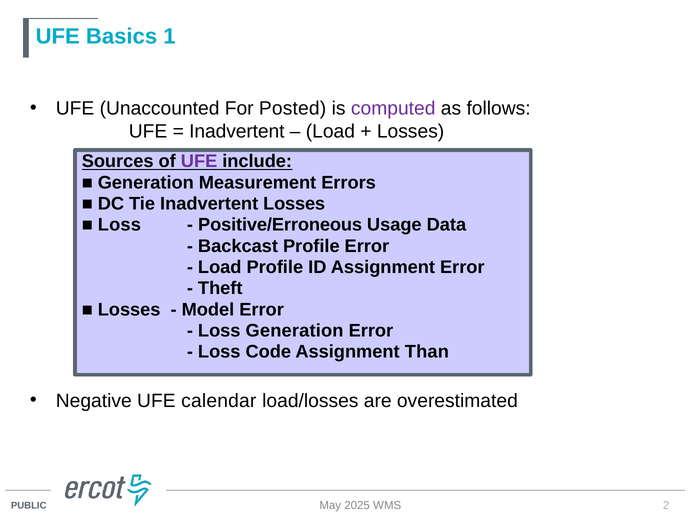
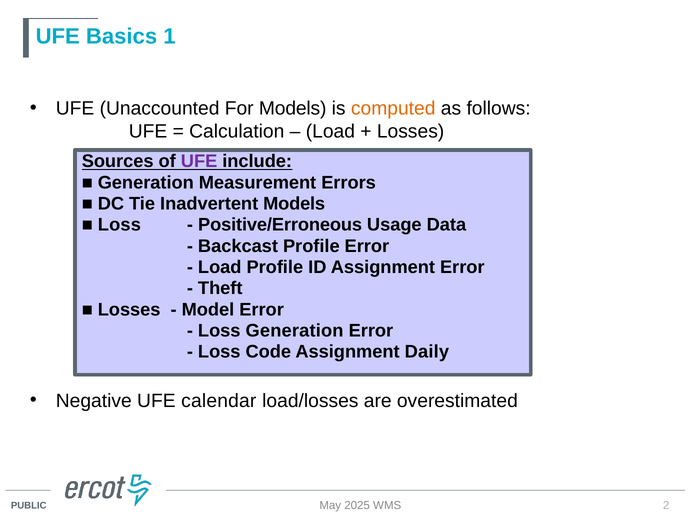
For Posted: Posted -> Models (293, 109)
computed colour: purple -> orange (393, 109)
Inadvertent: Inadvertent -> Calculation (237, 132)
Inadvertent Losses: Losses -> Models (294, 204)
Than: Than -> Daily (427, 352)
